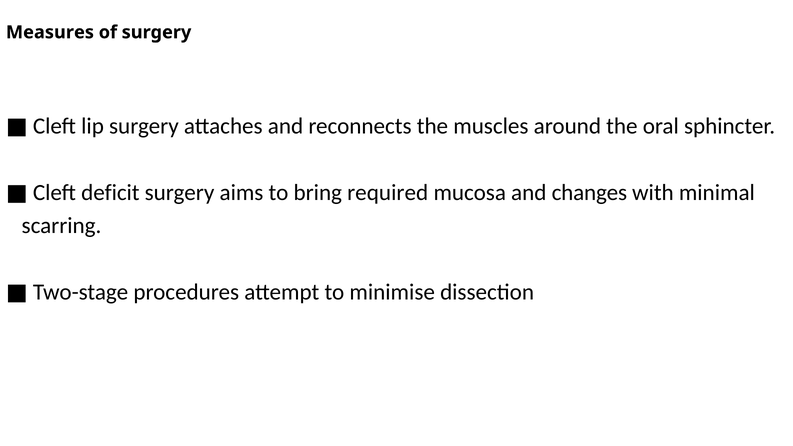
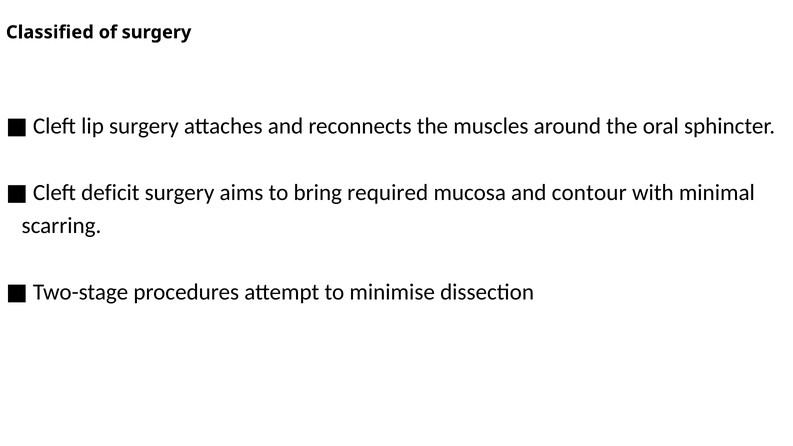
Measures: Measures -> Classified (50, 32)
changes: changes -> contour (589, 192)
